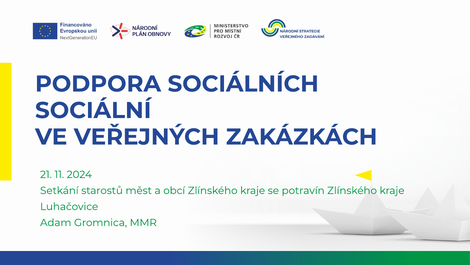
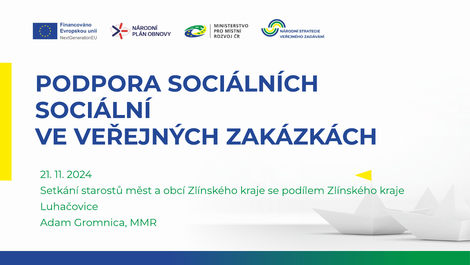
potravín: potravín -> podílem (303, 190)
